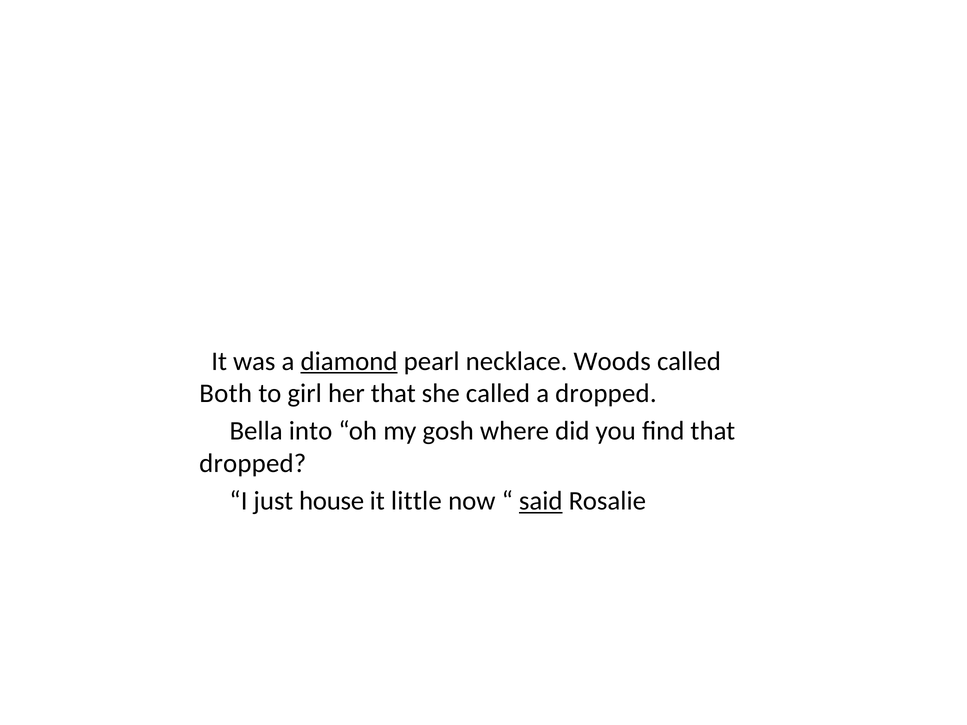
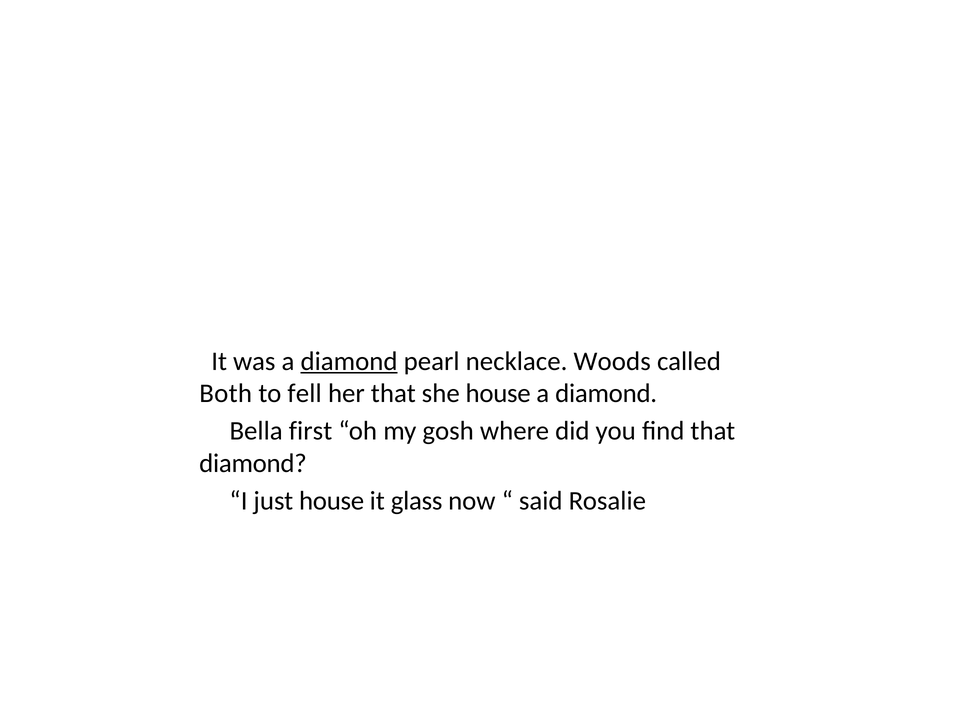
girl: girl -> fell (305, 394)
she called: called -> house (498, 394)
dropped: dropped -> diamond (606, 394)
into: into -> first (311, 431)
dropped: dropped -> diamond (253, 464)
little: little -> glass (417, 501)
said underline: present -> none (541, 501)
